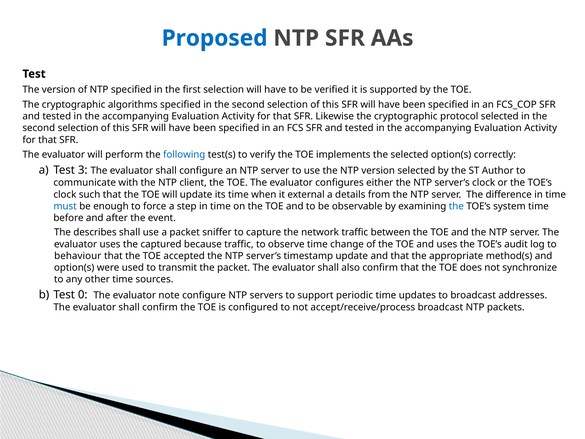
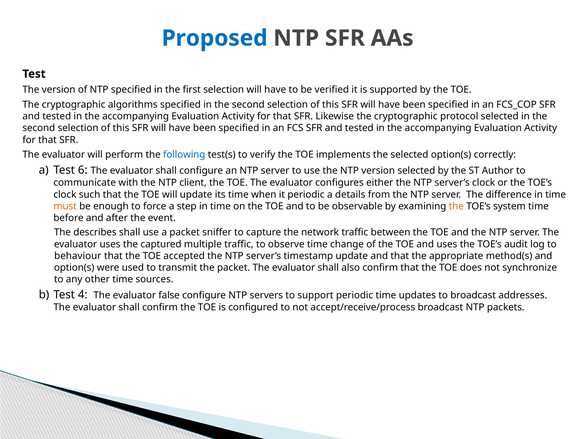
3: 3 -> 6 (83, 170)
it external: external -> periodic (306, 194)
must colour: blue -> orange (65, 206)
the colour: blue -> orange (456, 206)
because: because -> multiple (203, 244)
0: 0 -> 4 (83, 295)
note: note -> false (169, 295)
